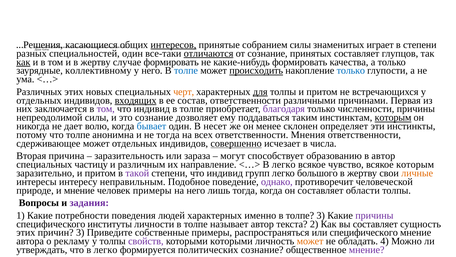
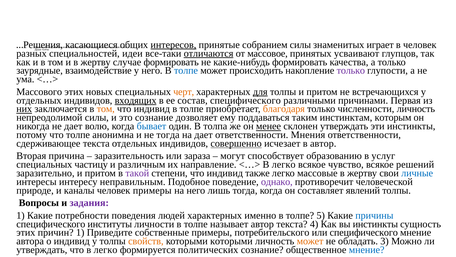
в степени: степени -> человек (420, 45)
специальностей один: один -> идеи (132, 53)
от сознание: сознание -> массовое (268, 53)
принятых составляет: составляет -> усваивают (357, 53)
как underline: present -> none (23, 62)
коллективному: коллективному -> взаимодействие (98, 71)
происходить underline: present -> none (256, 71)
только colour: blue -> purple (351, 71)
Различных: Различных -> Массового (39, 92)
состав ответственности: ответственности -> специфического (245, 100)
них underline: none -> present (24, 109)
том colour: purple -> orange (106, 109)
благодаря colour: purple -> orange (284, 109)
численности причины: причины -> личность (416, 109)
которым underline: present -> none (393, 117)
несет: несет -> толпа (215, 126)
менее underline: none -> present (269, 126)
склонен определяет: определяет -> утверждать (344, 126)
на всех: всех -> дает (204, 135)
сдерживающее может: может -> текста (96, 143)
в числа: числа -> автор (323, 143)
в автор: автор -> услуг (383, 156)
всякое которым: которым -> решений (415, 164)
групп: групп -> также (257, 173)
большого: большого -> массовые (317, 173)
личные colour: orange -> blue (417, 173)
и мнение: мнение -> каналы (79, 190)
области: области -> явлений (363, 190)
толпе 3: 3 -> 5 (321, 215)
причины colour: purple -> blue (374, 215)
2: 2 -> 4 (314, 224)
вы составляет: составляет -> инстинкты (375, 224)
причин 3: 3 -> 1 (80, 232)
распространяться: распространяться -> потребительского (272, 232)
о рекламу: рекламу -> индивид (72, 241)
свойств colour: purple -> orange (146, 241)
4: 4 -> 3 (385, 241)
мнение colour: purple -> blue (367, 249)
